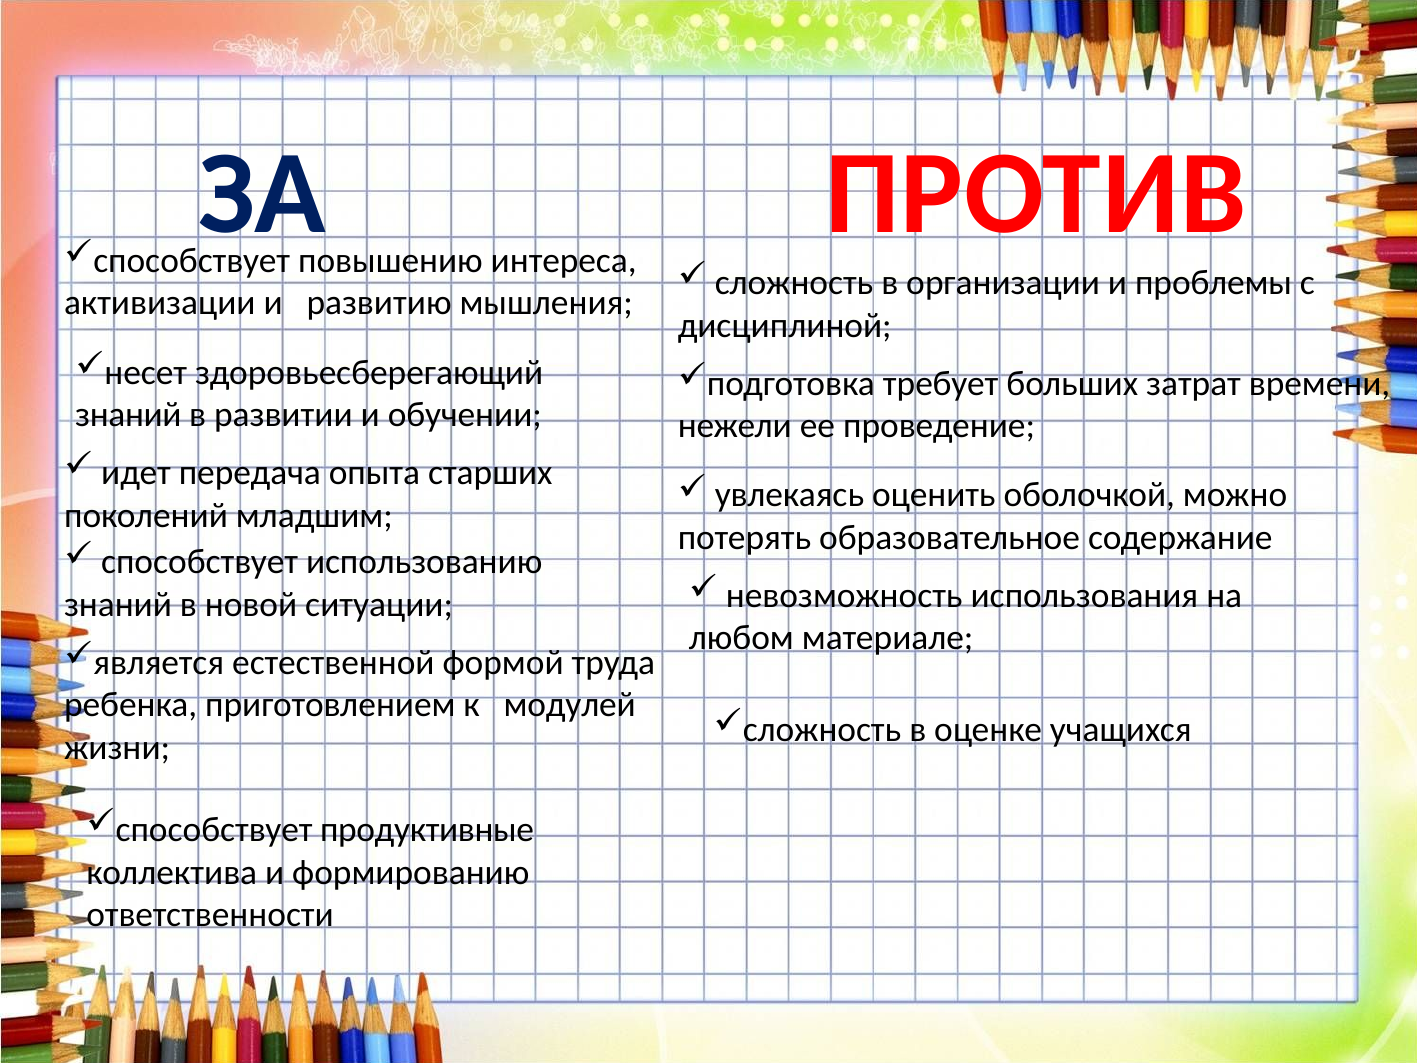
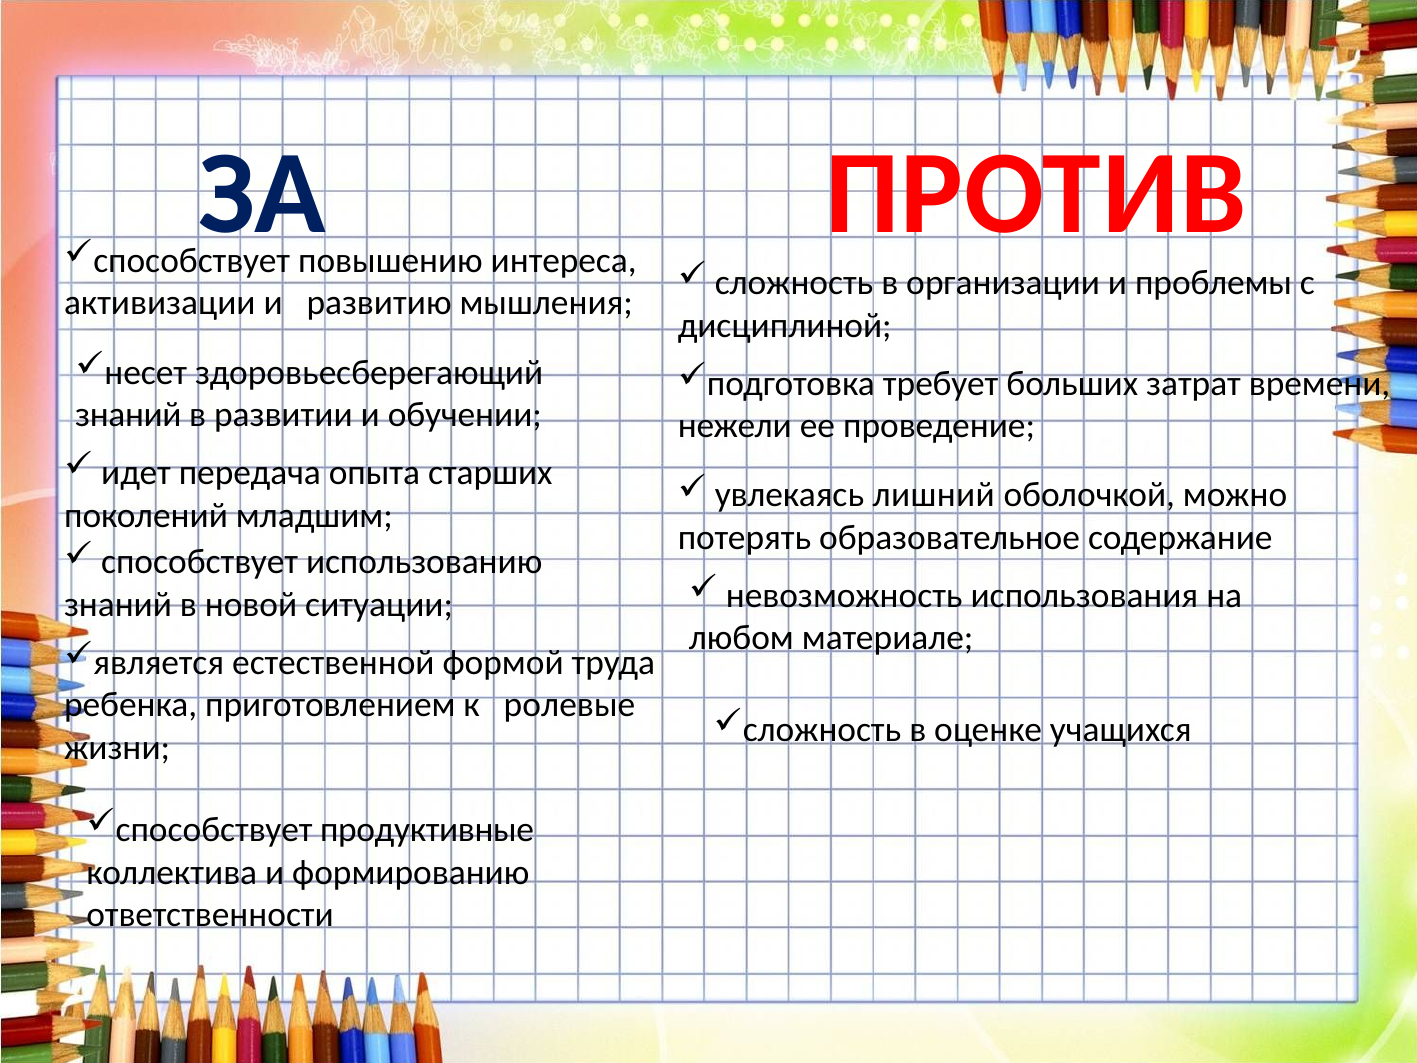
оценить: оценить -> лишний (934, 495)
модулей: модулей -> ролевые (570, 705)
